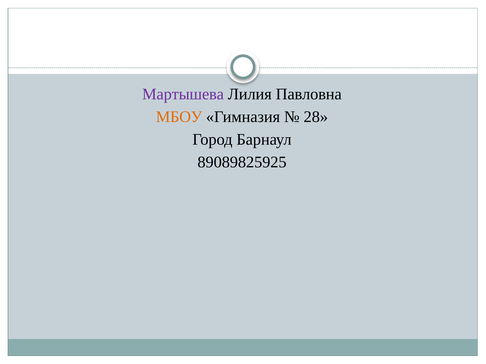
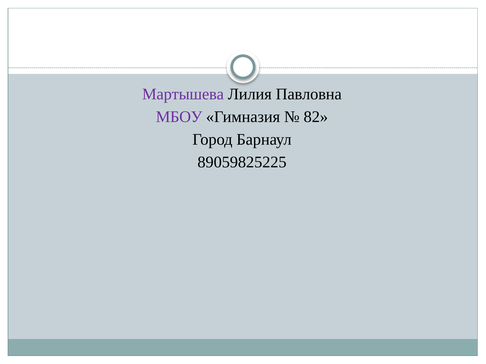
МБОУ colour: orange -> purple (179, 117)
28: 28 -> 82 (316, 117)
89089825925: 89089825925 -> 89059825225 (242, 162)
